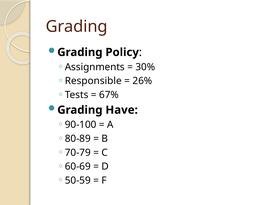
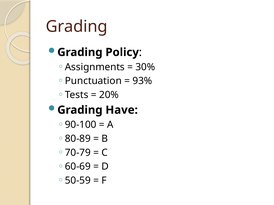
Responsible: Responsible -> Punctuation (93, 81)
26%: 26% -> 93% (142, 81)
67%: 67% -> 20% (109, 95)
